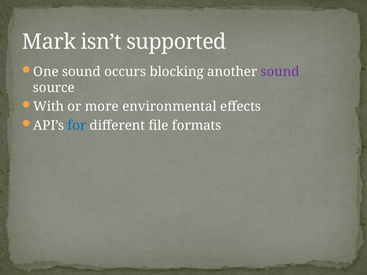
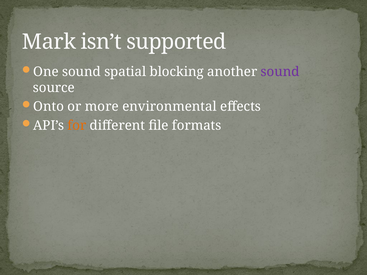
occurs: occurs -> spatial (125, 72)
With: With -> Onto (49, 107)
for colour: blue -> orange (77, 126)
